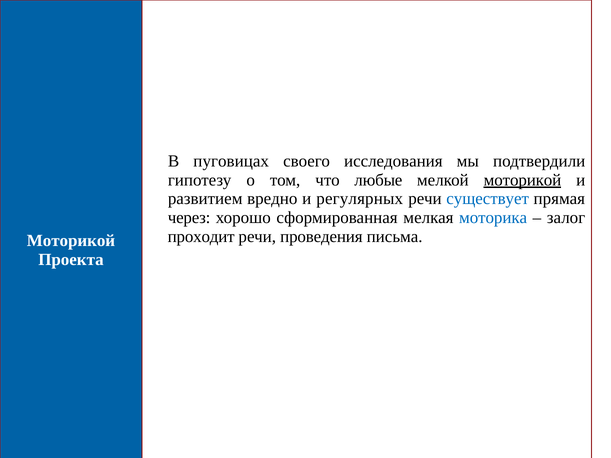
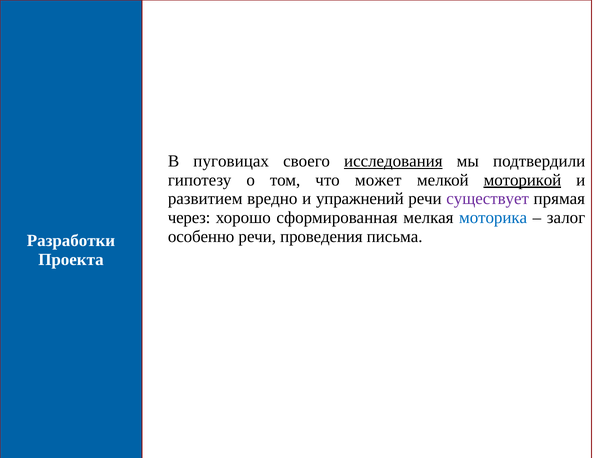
исследования underline: none -> present (393, 161)
любые: любые -> может (378, 180)
регулярных: регулярных -> упражнений (360, 199)
существует colour: blue -> purple (488, 199)
проходит: проходит -> особенно (201, 237)
Моторикой: Моторикой -> Разработки (71, 241)
